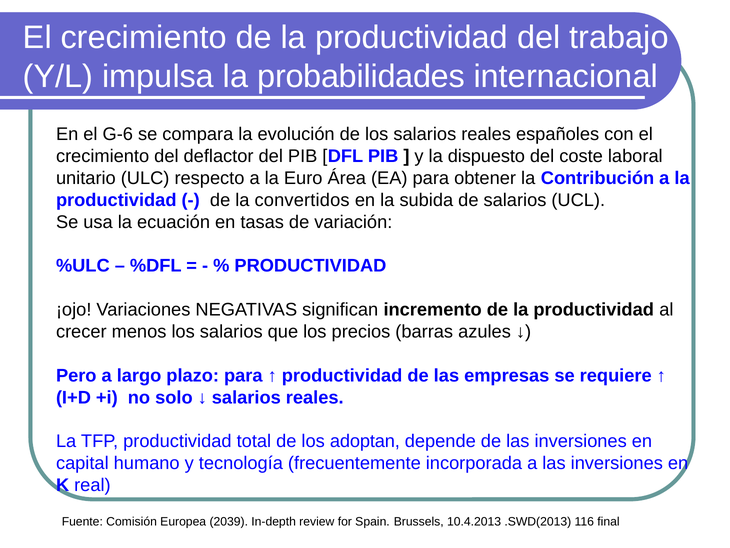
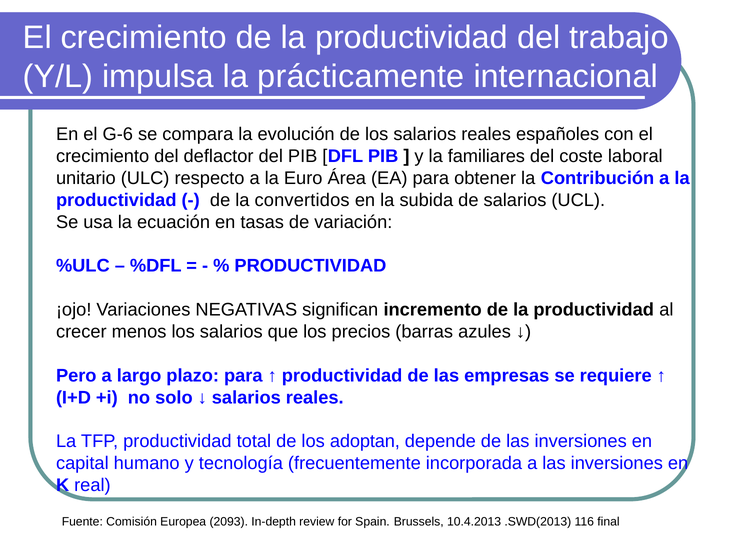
probabilidades: probabilidades -> prácticamente (361, 76)
dispuesto: dispuesto -> familiares (486, 156)
2039: 2039 -> 2093 (229, 521)
